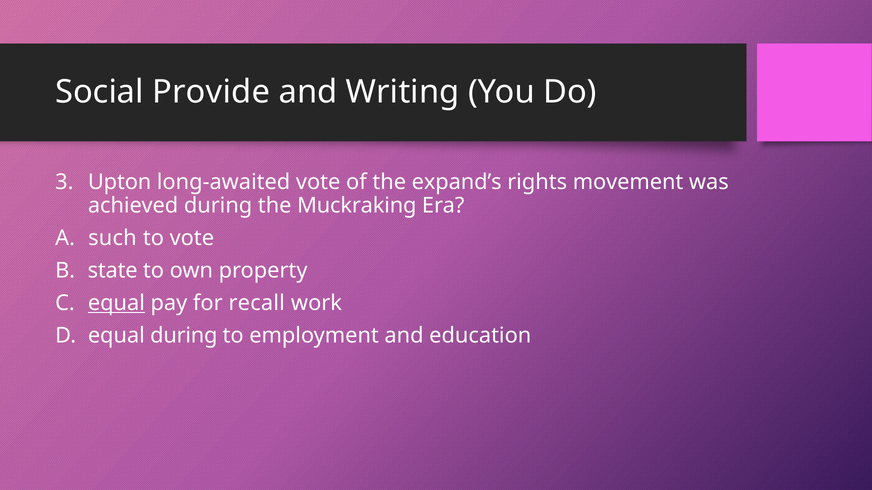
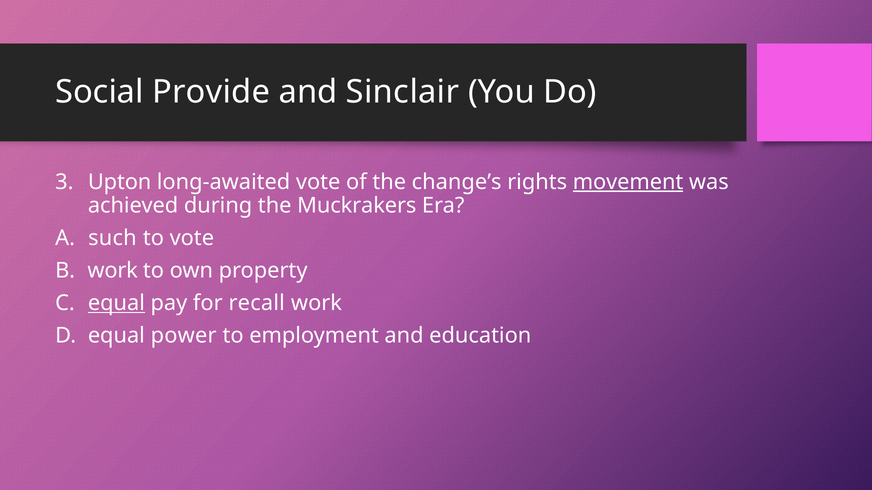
Writing: Writing -> Sinclair (403, 92)
expand’s: expand’s -> change’s (457, 182)
movement underline: none -> present (628, 182)
Muckraking: Muckraking -> Muckrakers (357, 206)
state: state -> work (113, 271)
equal during: during -> power (184, 336)
